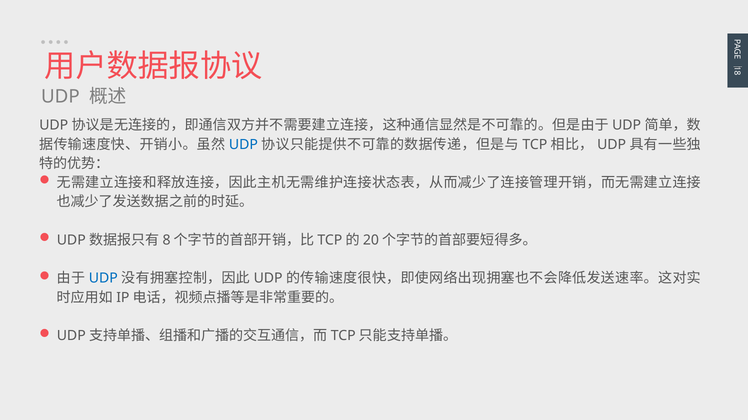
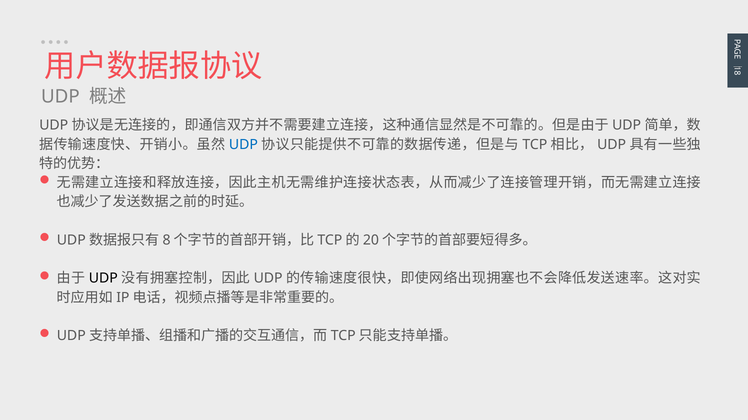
UDP colour: blue -> black (103, 279)
